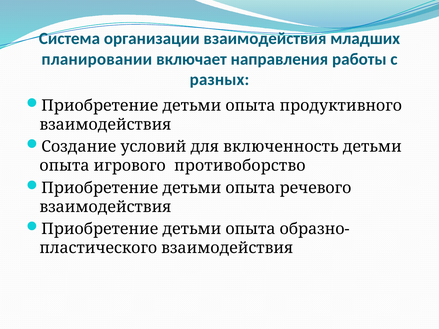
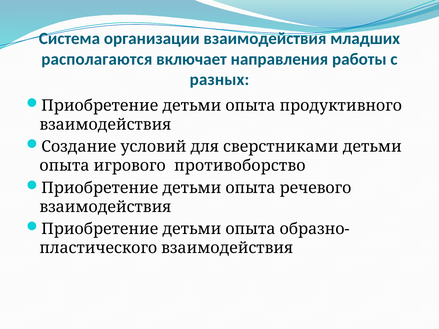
планировании: планировании -> располагаются (97, 59)
включенность: включенность -> сверстниками (281, 147)
